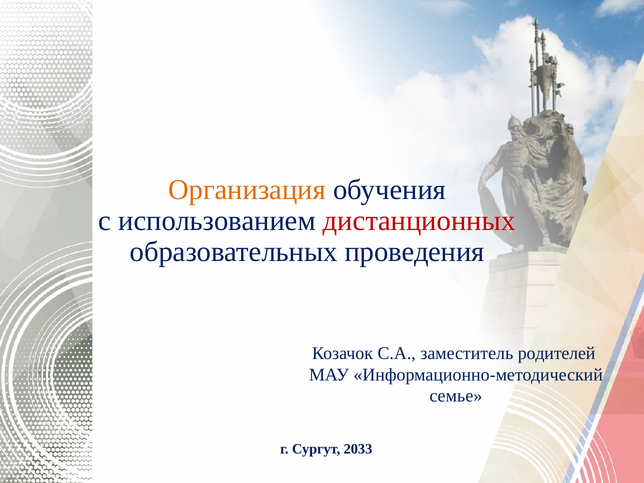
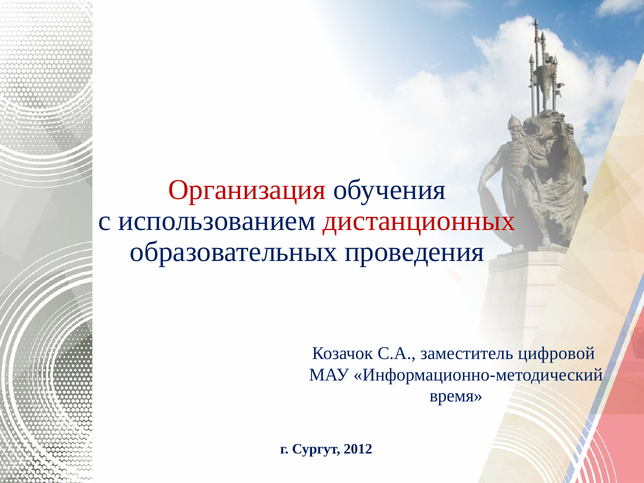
Организация colour: orange -> red (247, 190)
родителей: родителей -> цифровой (556, 353)
семье: семье -> время (456, 396)
2033: 2033 -> 2012 (358, 449)
